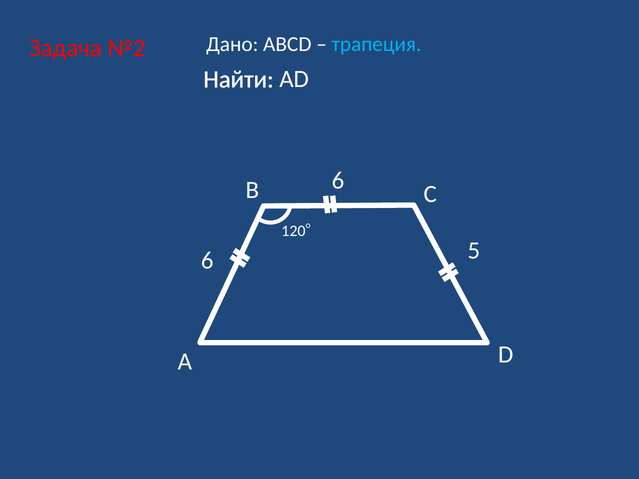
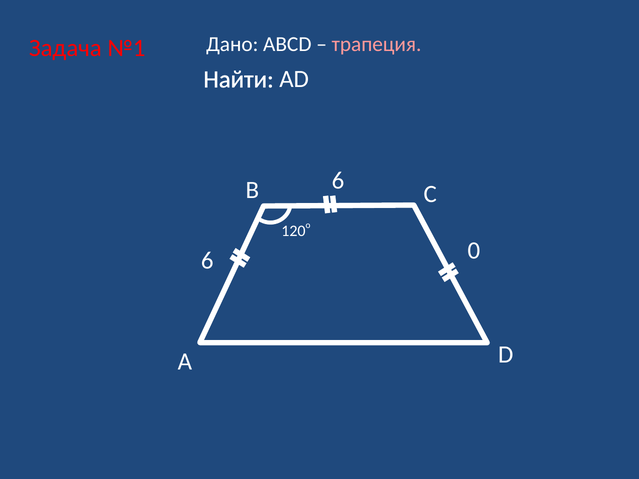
№2: №2 -> №1 (126, 48)
трапеция colour: light blue -> pink (377, 44)
5: 5 -> 0 (474, 251)
